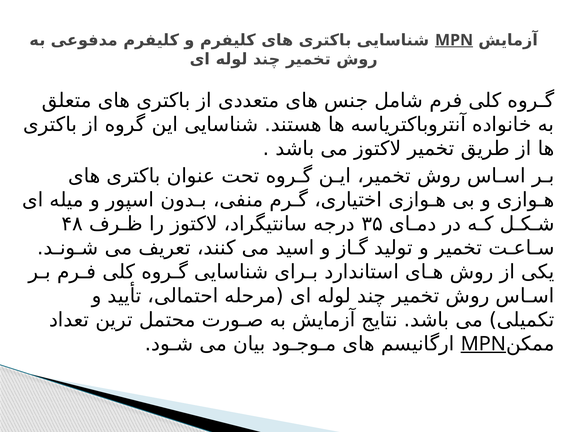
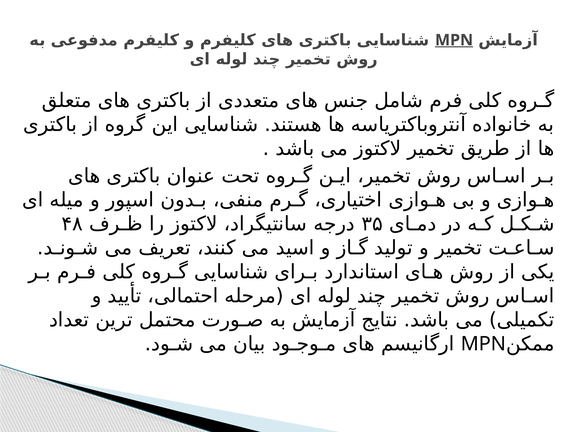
MPN underline: present -> none (483, 344)
